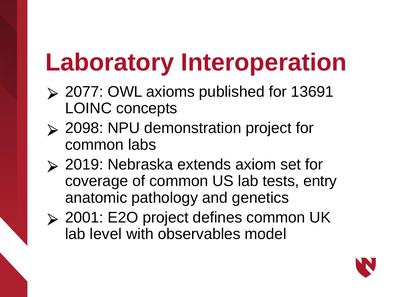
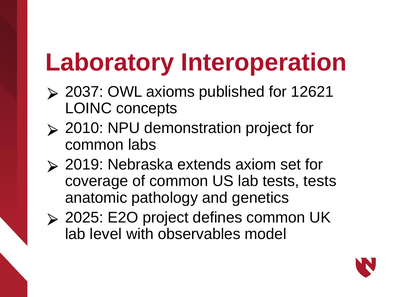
2077: 2077 -> 2037 (84, 92)
13691: 13691 -> 12621 (312, 92)
2098: 2098 -> 2010 (84, 128)
tests entry: entry -> tests (320, 181)
2001: 2001 -> 2025 (84, 217)
